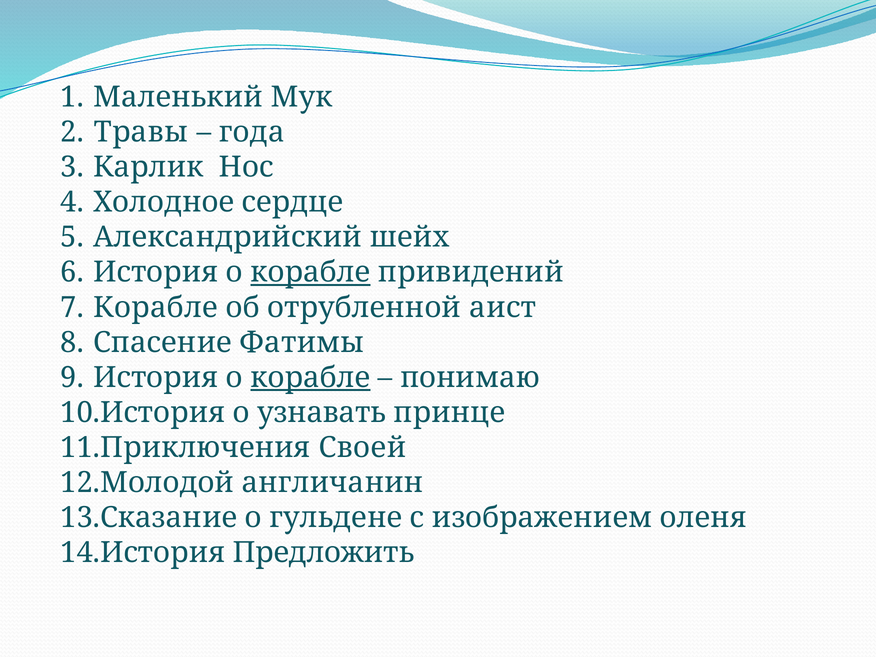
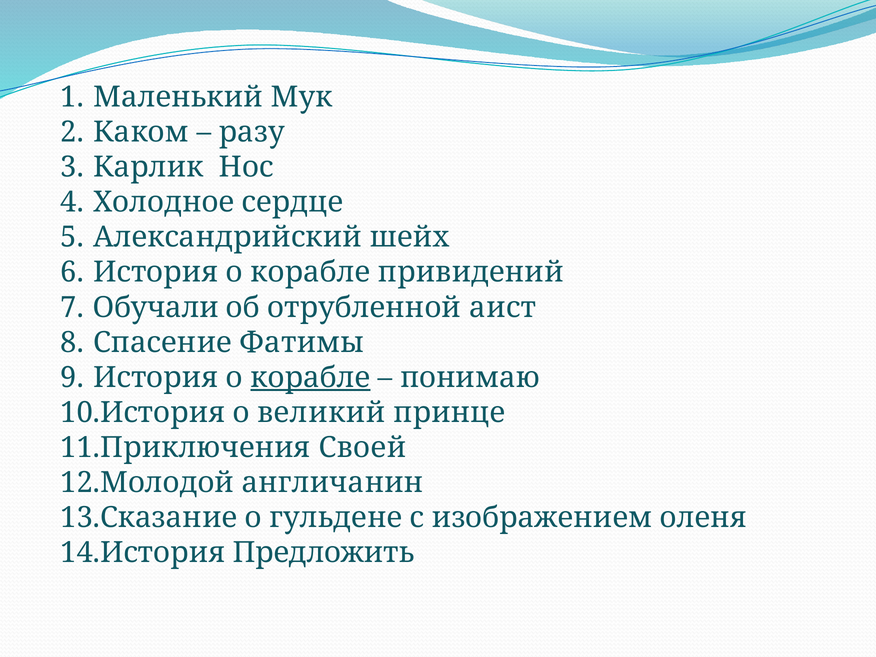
Травы: Травы -> Каком (141, 132)
года: года -> разу (252, 132)
корабле underline: present -> none (310, 272)
Корабле: Корабле -> Обучали (156, 307)
узнавать: узнавать -> великий (321, 412)
